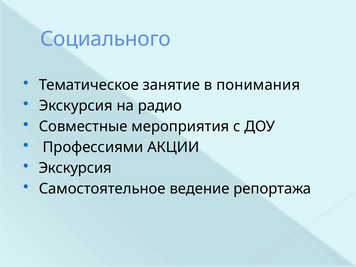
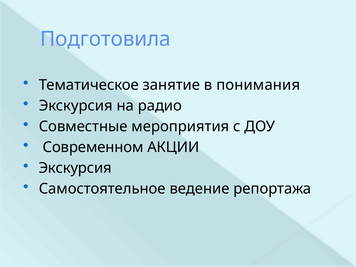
Социального: Социального -> Подготовила (105, 39)
Профессиями: Профессиями -> Современном (93, 147)
